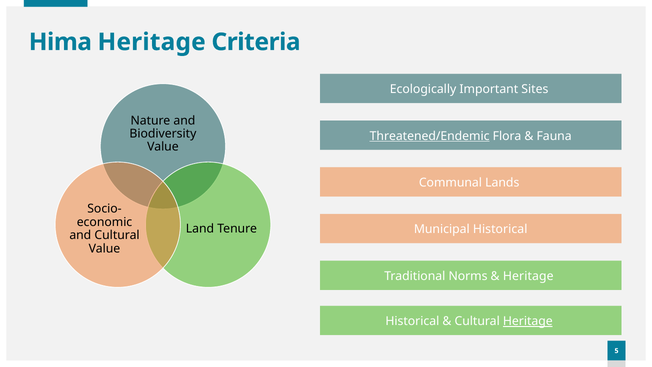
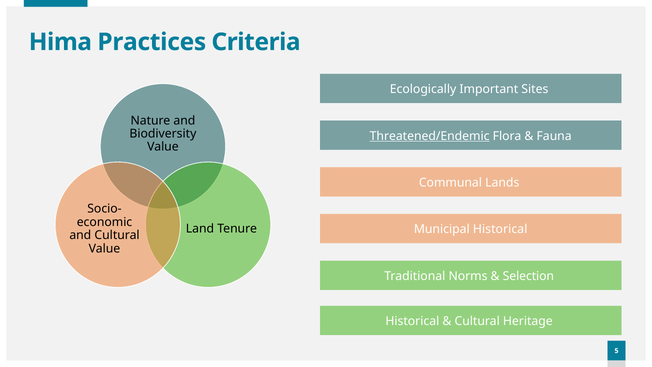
Hima Heritage: Heritage -> Practices (152, 42)
Heritage: Heritage -> Selection (528, 276)
Heritage underline: present -> none (528, 321)
